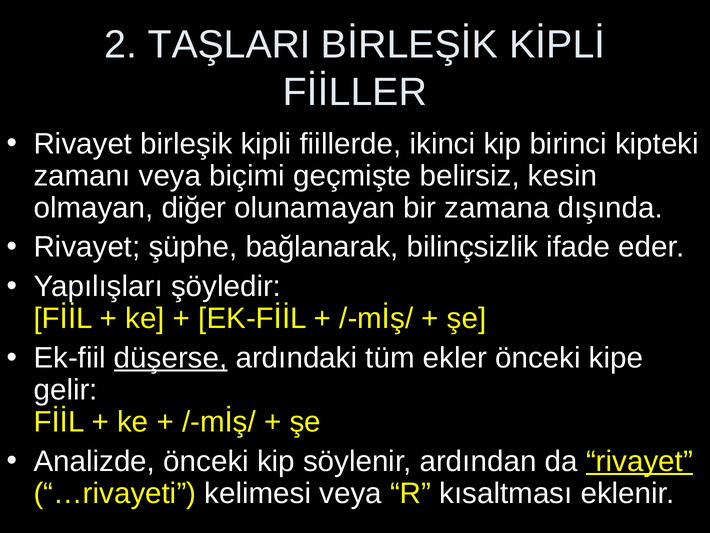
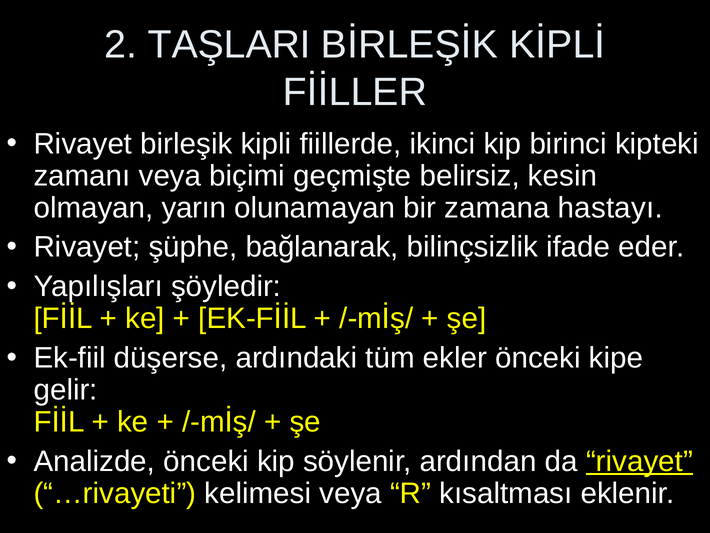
diğer: diğer -> yarın (194, 208)
dışında: dışında -> hastayı (610, 208)
düşerse underline: present -> none (171, 358)
